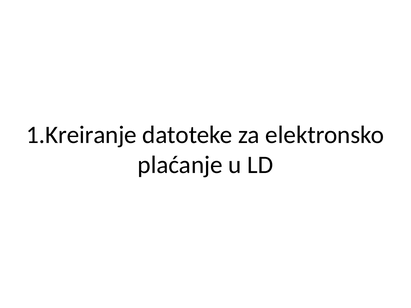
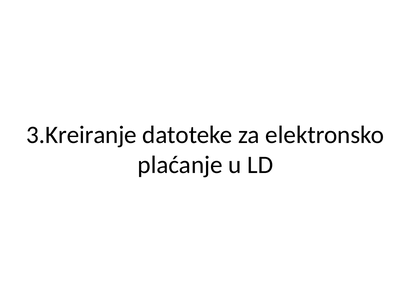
1.Kreiranje: 1.Kreiranje -> 3.Kreiranje (82, 135)
